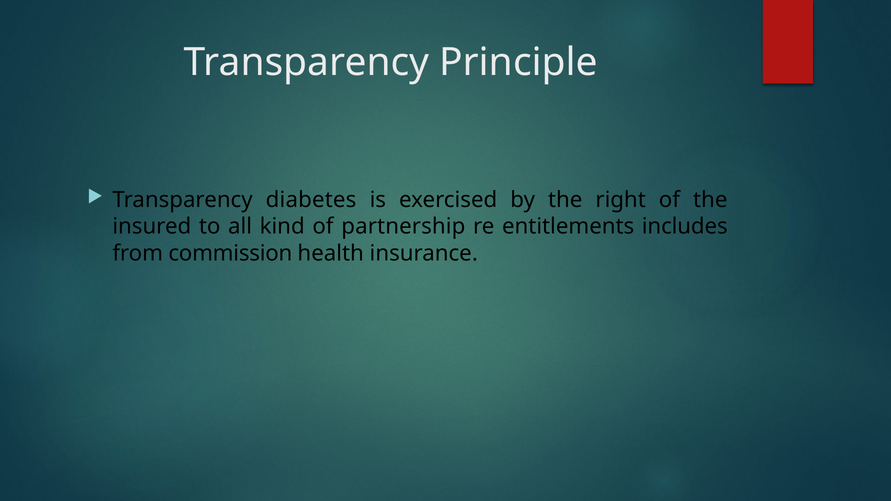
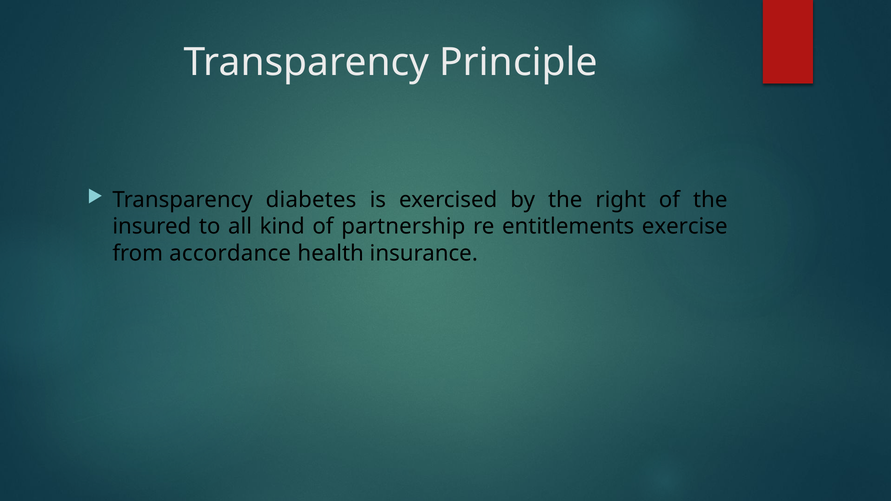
includes: includes -> exercise (685, 227)
commission: commission -> accordance (230, 253)
